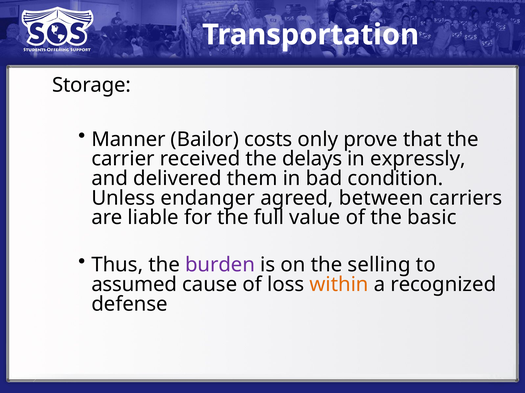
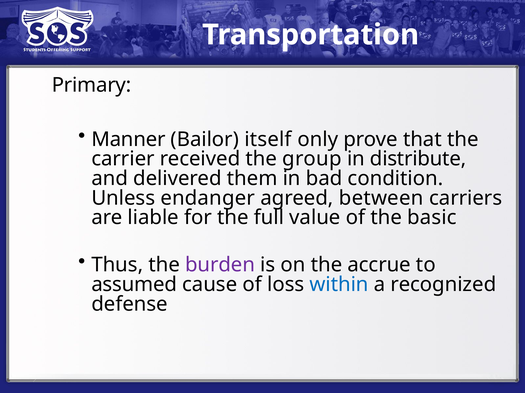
Storage: Storage -> Primary (92, 85)
costs: costs -> itself (268, 140)
delays: delays -> group (312, 159)
expressly: expressly -> distribute (418, 159)
selling: selling -> accrue (379, 265)
within colour: orange -> blue (339, 285)
